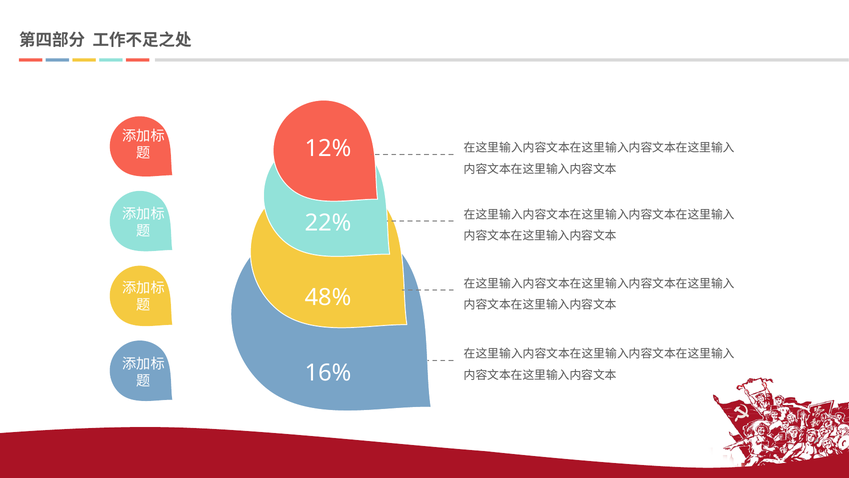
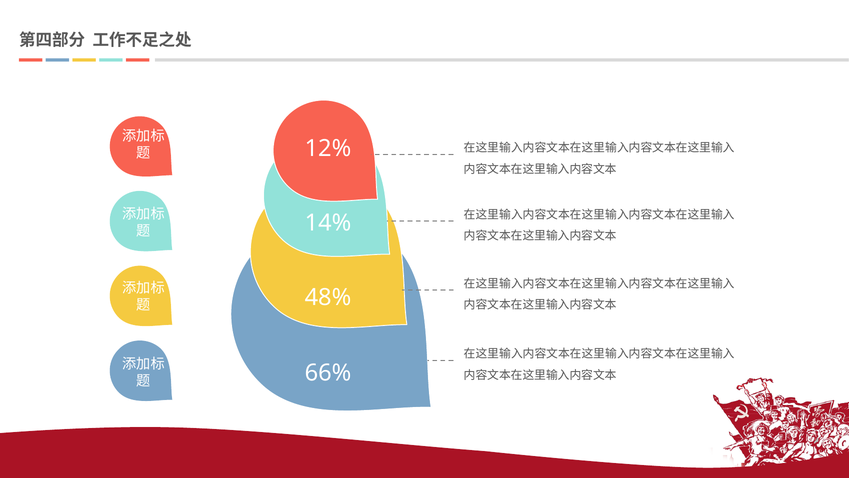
22%: 22% -> 14% (328, 223)
16%: 16% -> 66% (328, 373)
